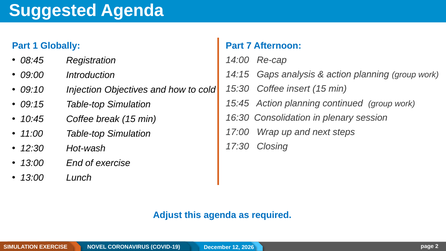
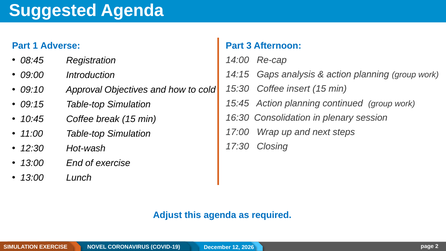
7: 7 -> 3 (249, 46)
Globally: Globally -> Adverse (60, 46)
Injection: Injection -> Approval (84, 90)
